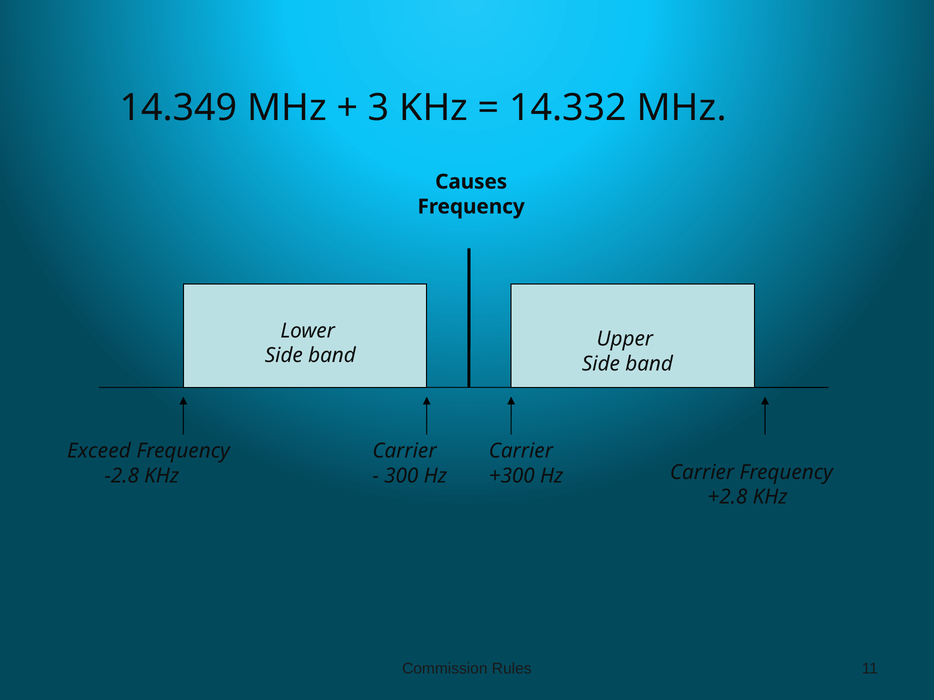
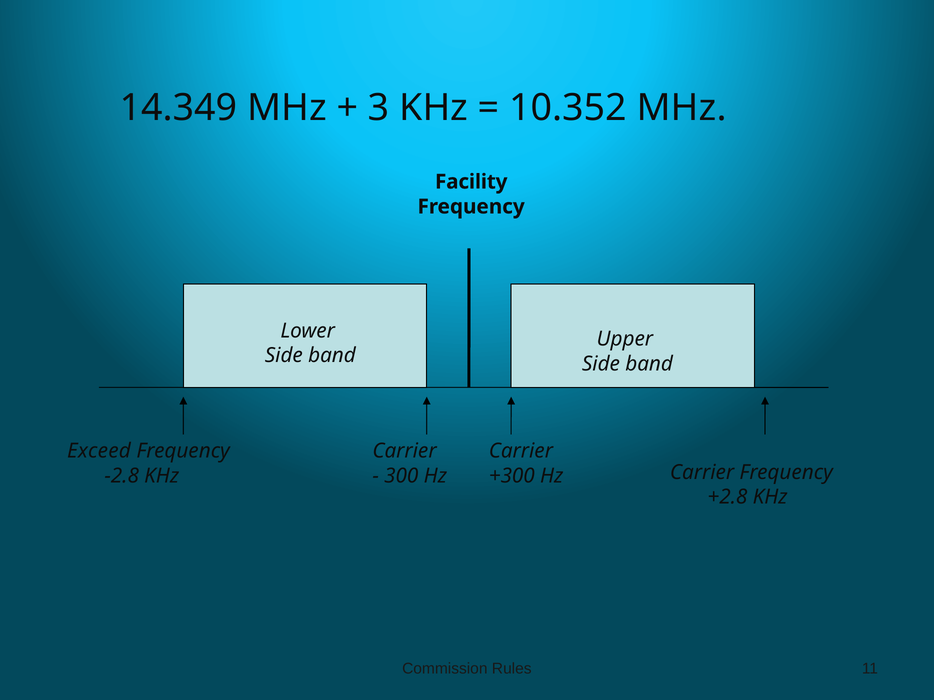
14.332: 14.332 -> 10.352 (568, 108)
Causes: Causes -> Facility (471, 182)
